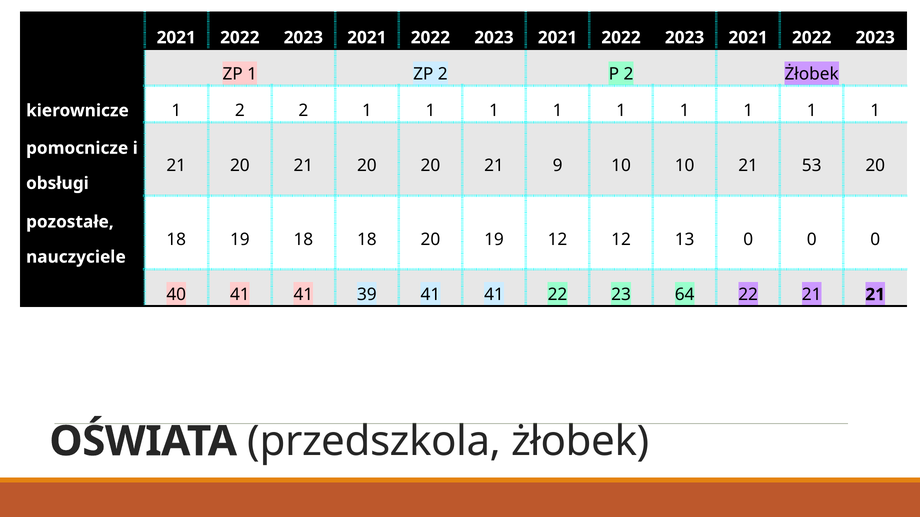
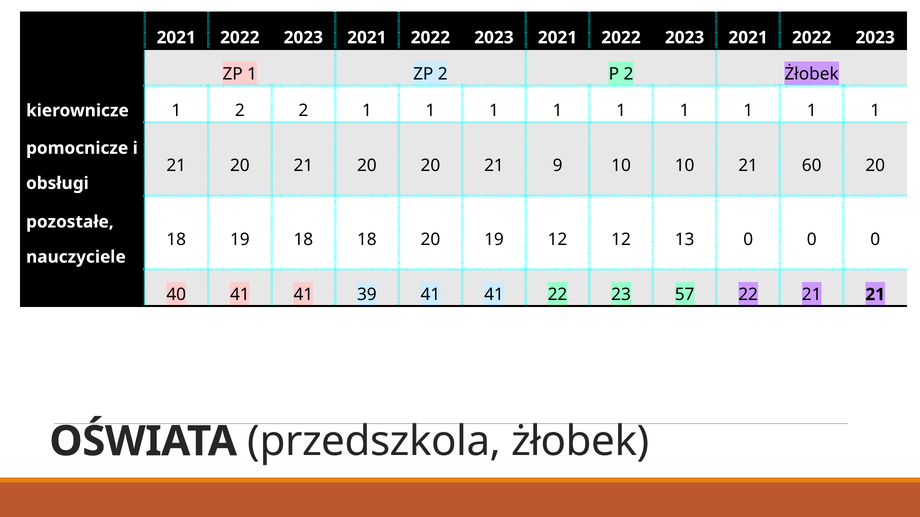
53: 53 -> 60 (812, 166)
64: 64 -> 57 (685, 295)
